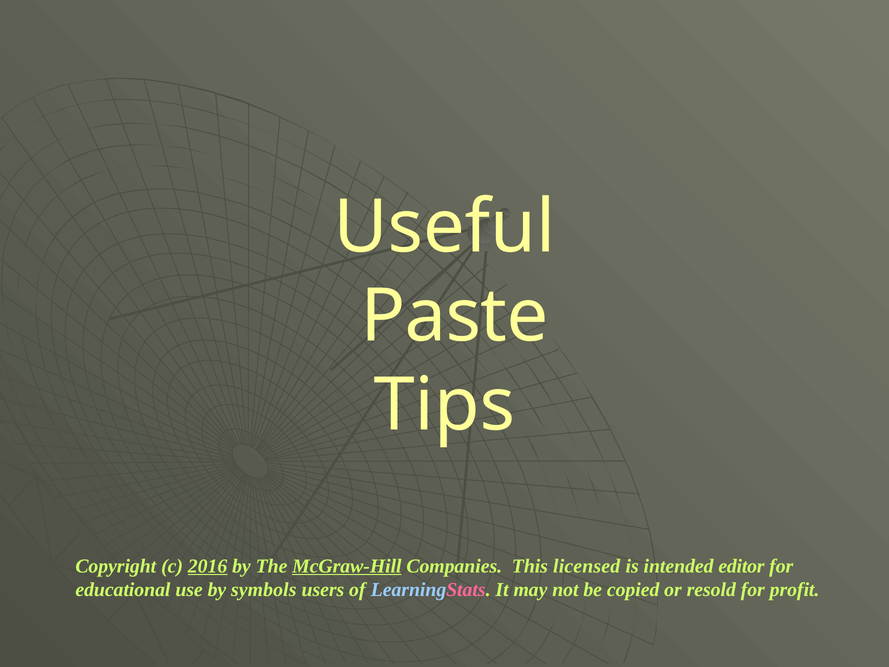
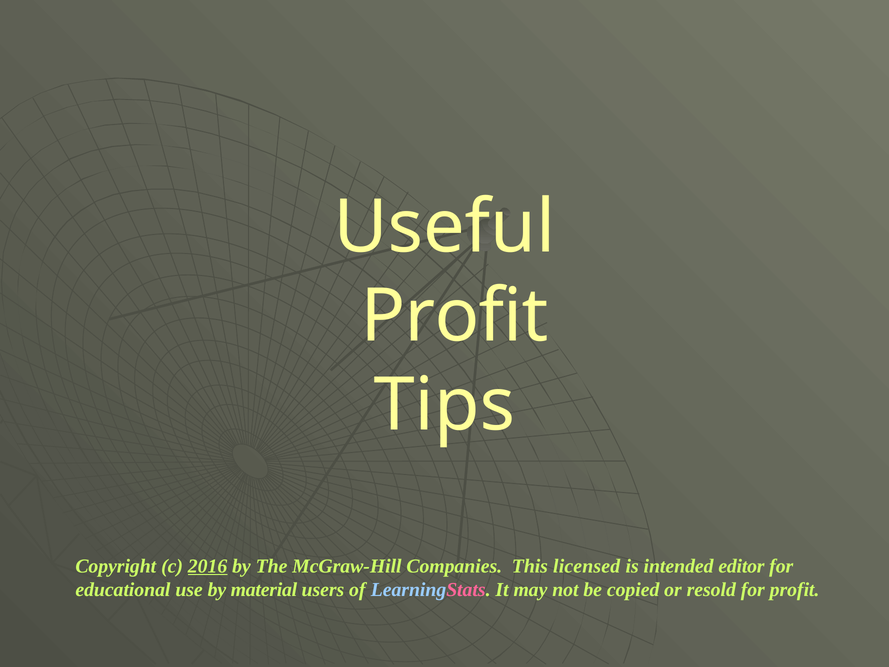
Paste: Paste -> Profit (455, 316)
McGraw-Hill underline: present -> none (347, 566)
symbols: symbols -> material (264, 590)
